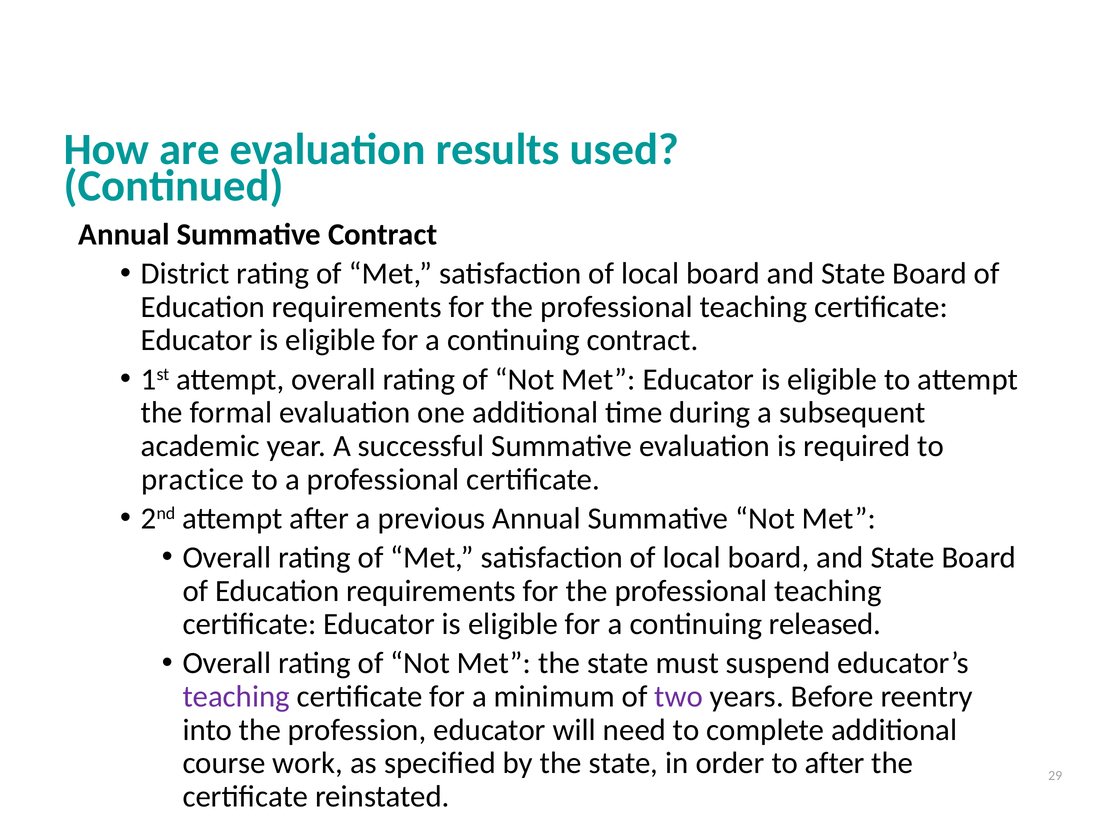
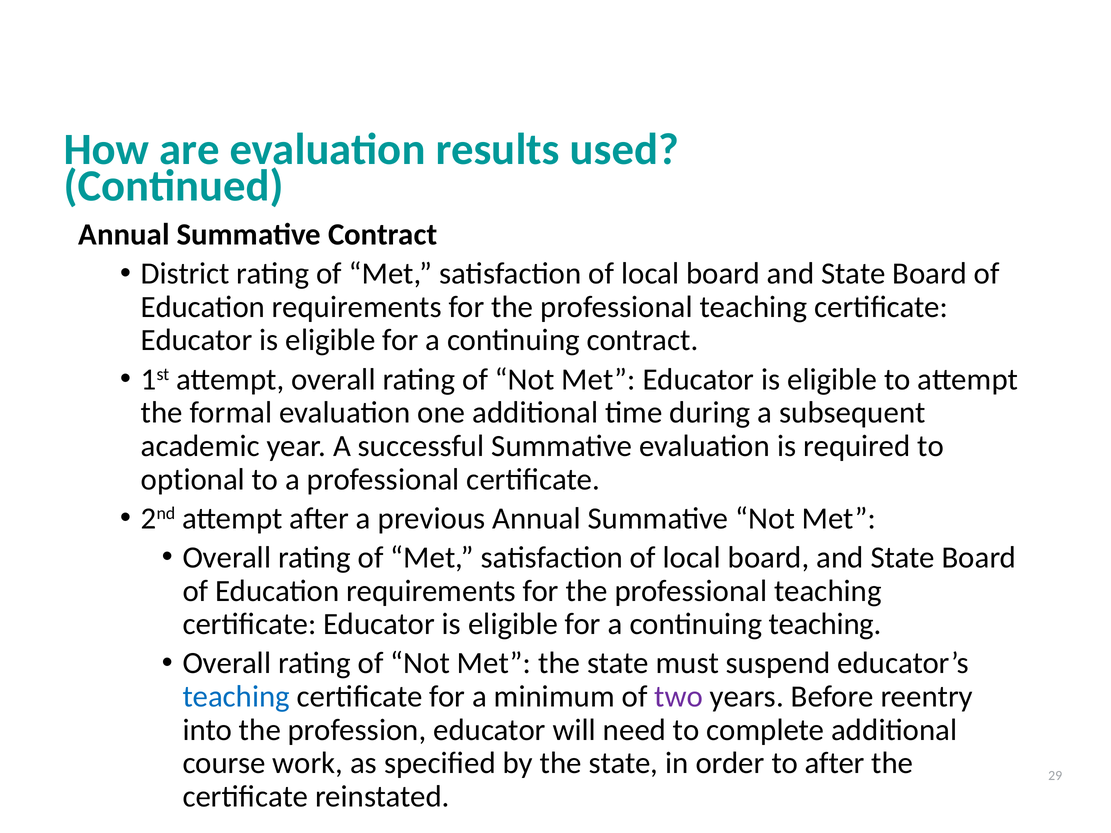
practice: practice -> optional (193, 479)
continuing released: released -> teaching (825, 624)
teaching colour: purple -> blue (236, 697)
